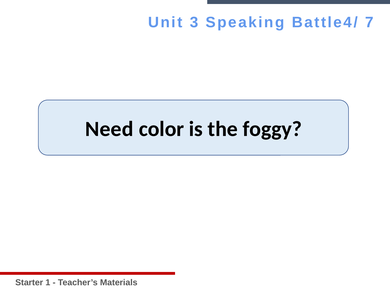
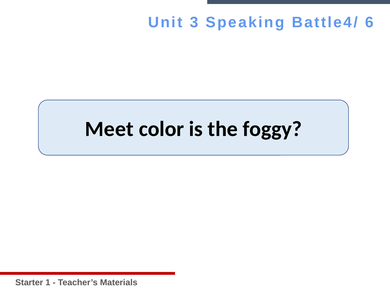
7: 7 -> 6 (369, 22)
Need: Need -> Meet (109, 129)
